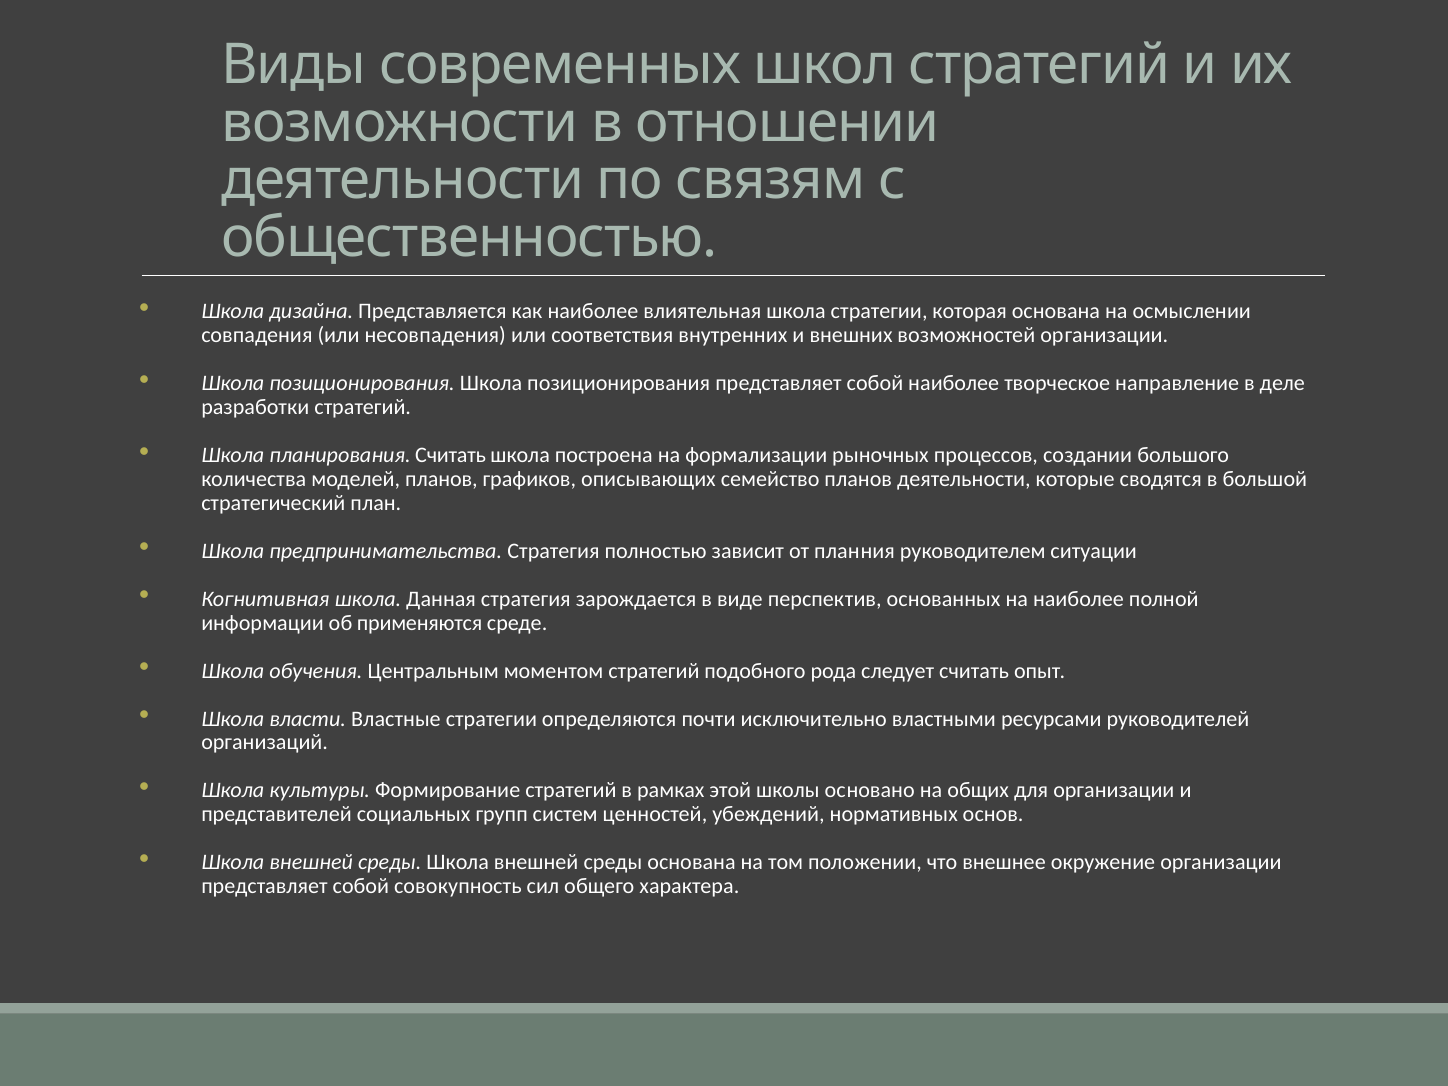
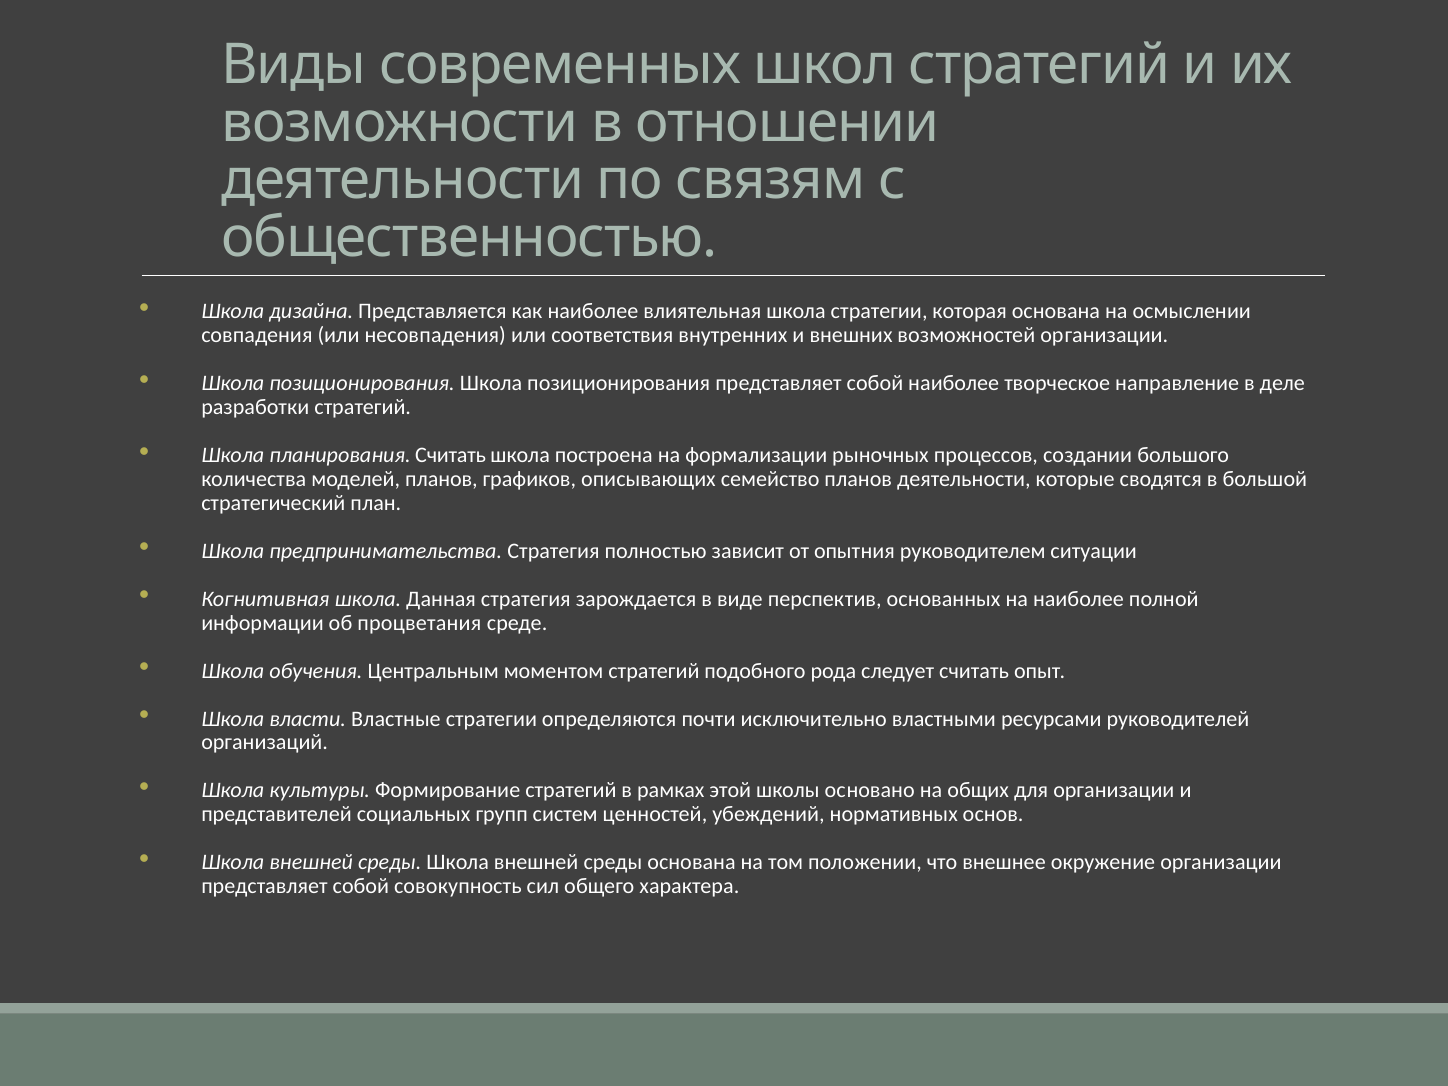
от план: план -> опыт (837, 551)
применяются: применяются -> процветания (419, 623)
